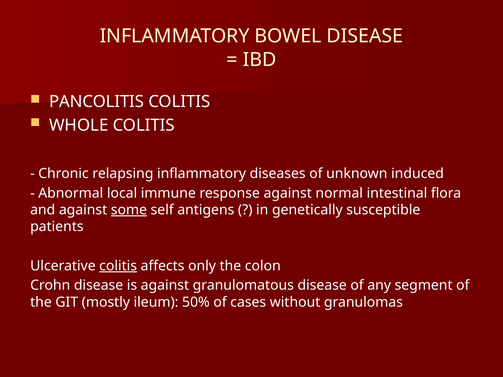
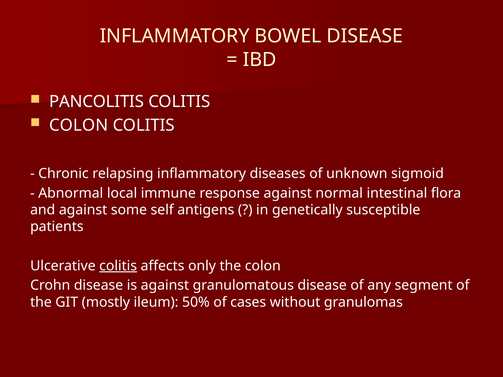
WHOLE: WHOLE -> COLON (79, 125)
induced: induced -> sigmoid (418, 174)
some underline: present -> none (129, 210)
